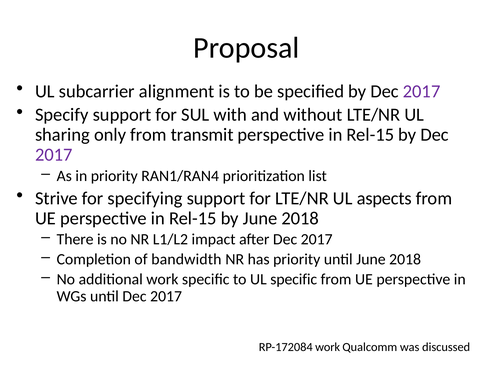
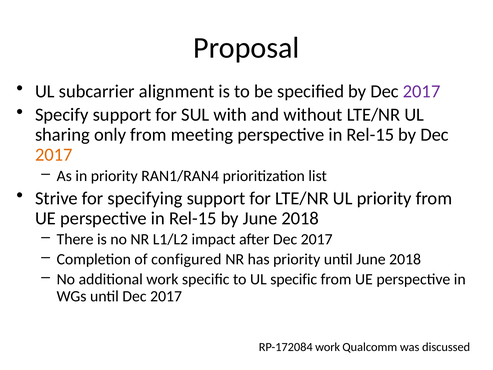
transmit: transmit -> meeting (202, 135)
2017 colour: purple -> orange (54, 155)
UL aspects: aspects -> priority (384, 198)
bandwidth: bandwidth -> configured (186, 259)
